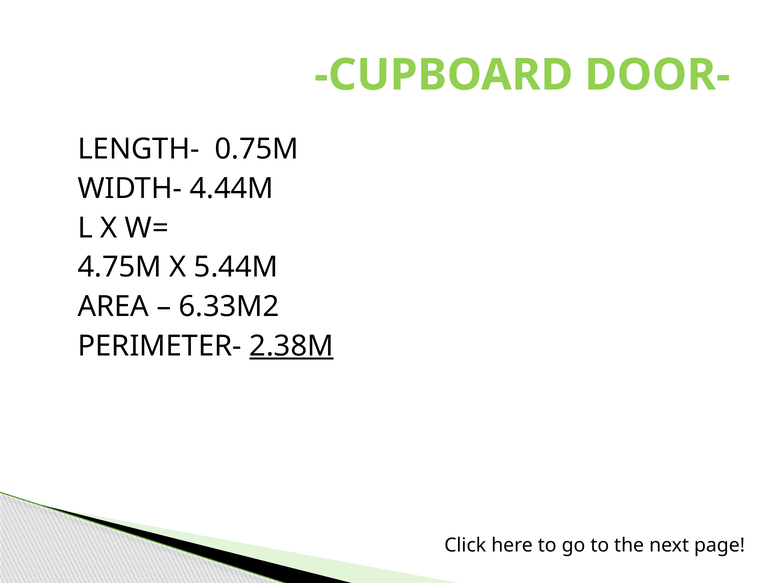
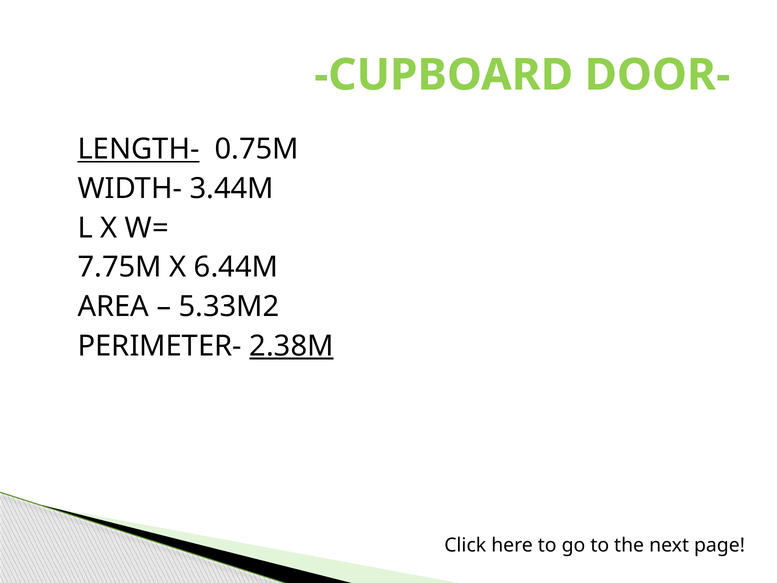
LENGTH- underline: none -> present (139, 149)
4.44M: 4.44M -> 3.44M (232, 189)
4.75M: 4.75M -> 7.75M (120, 267)
5.44M: 5.44M -> 6.44M (236, 267)
6.33M2: 6.33M2 -> 5.33M2 (229, 306)
